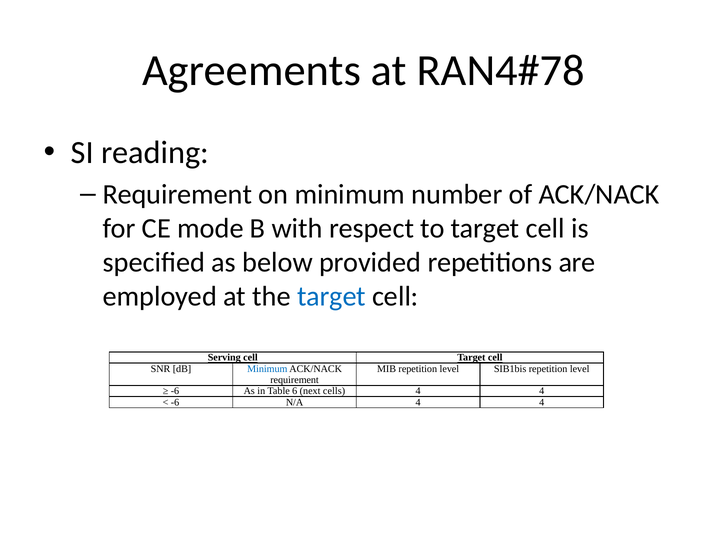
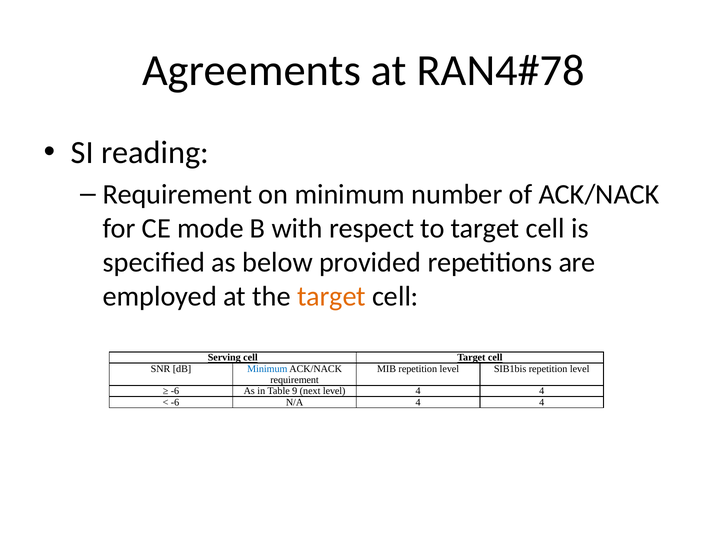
target colour: blue -> orange (331, 297)
6: 6 -> 9 (295, 391)
next cells: cells -> level (334, 391)
